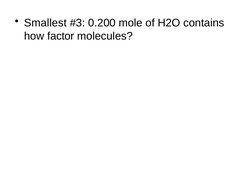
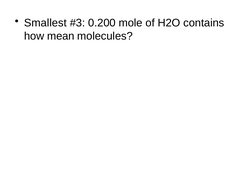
factor: factor -> mean (61, 36)
